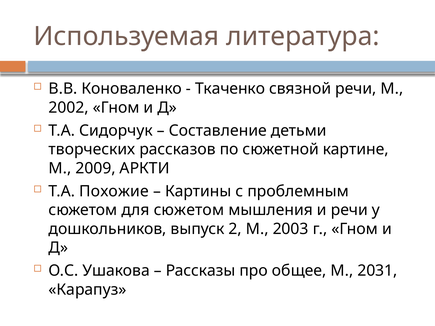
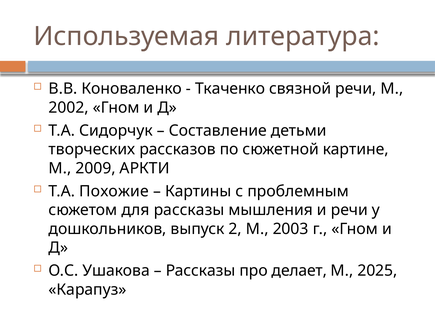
для сюжетом: сюжетом -> рассказы (189, 210)
общее: общее -> делает (299, 271)
2031: 2031 -> 2025 (377, 271)
